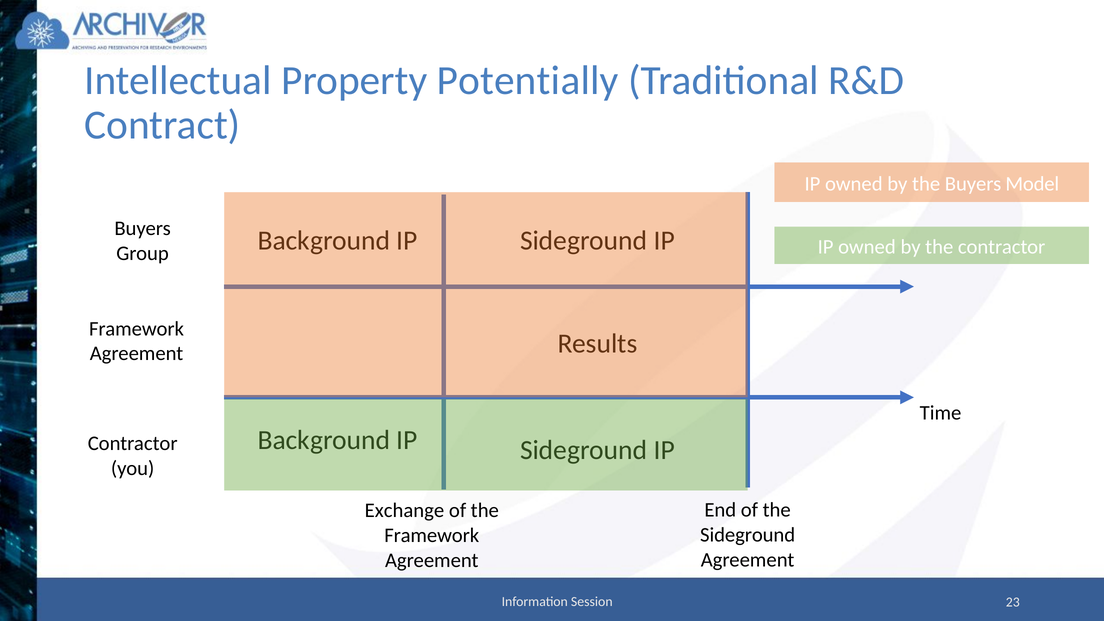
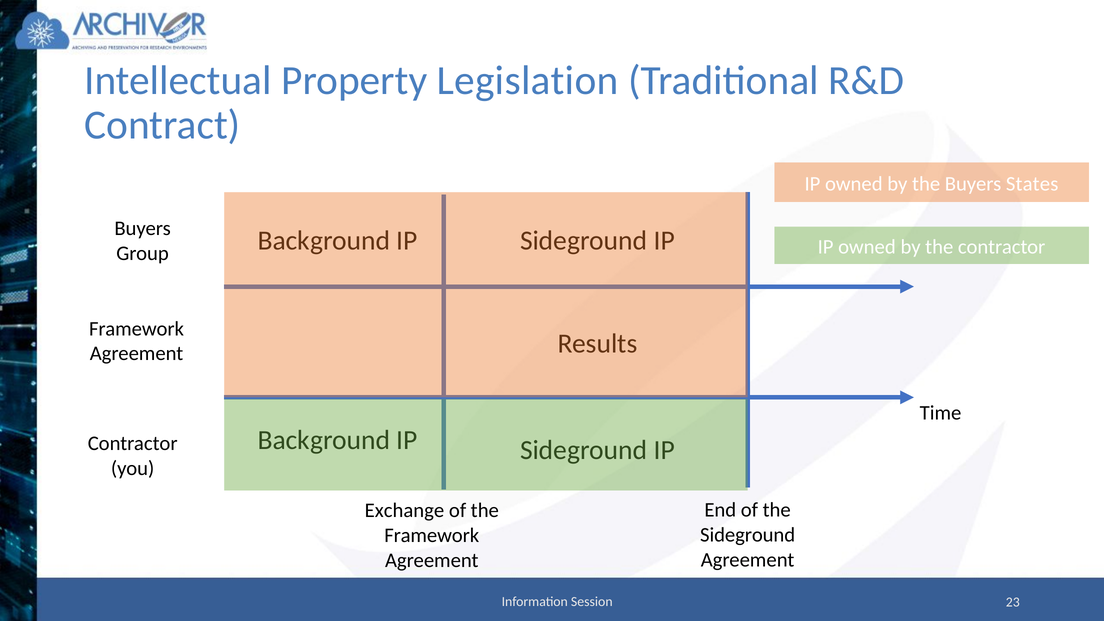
Potentially: Potentially -> Legislation (528, 80)
Model: Model -> States (1032, 184)
